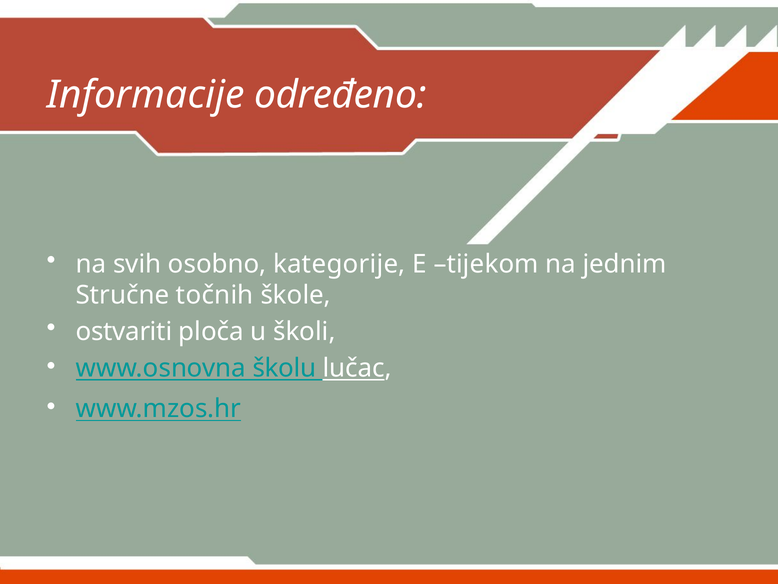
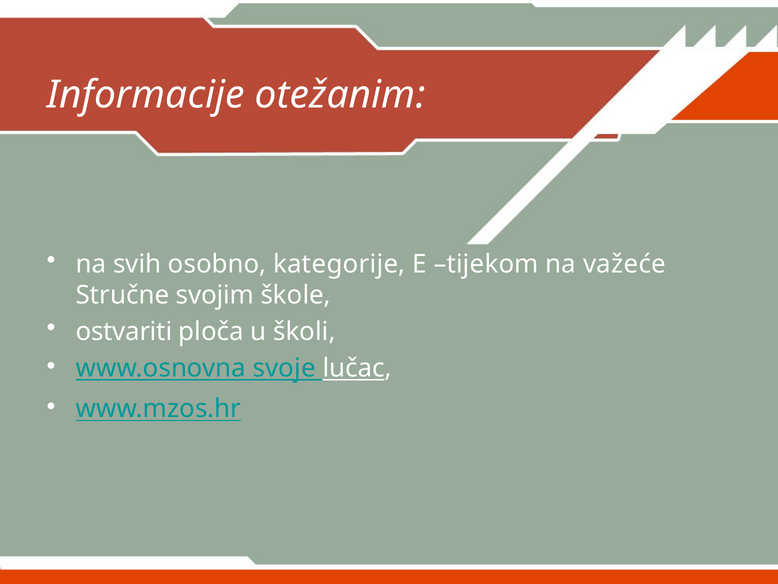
određeno: određeno -> otežanim (340, 95)
jednim: jednim -> važeće (624, 264)
točnih: točnih -> svojim (215, 295)
školu: školu -> svoje (284, 368)
